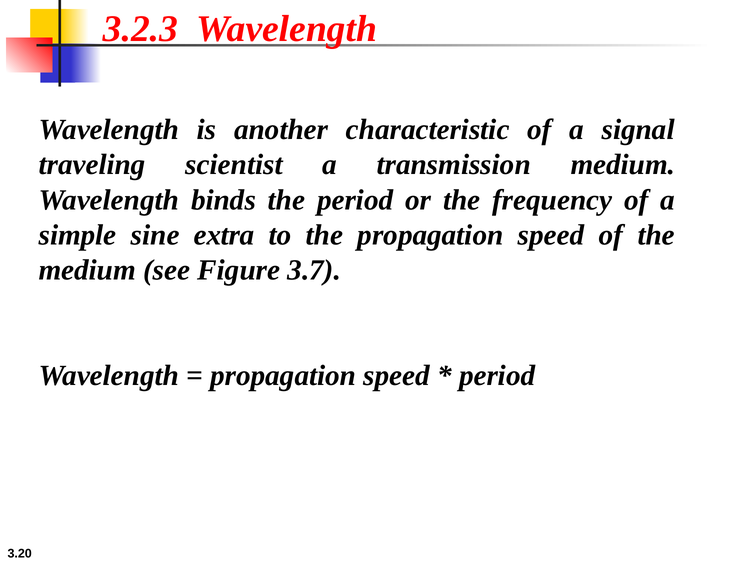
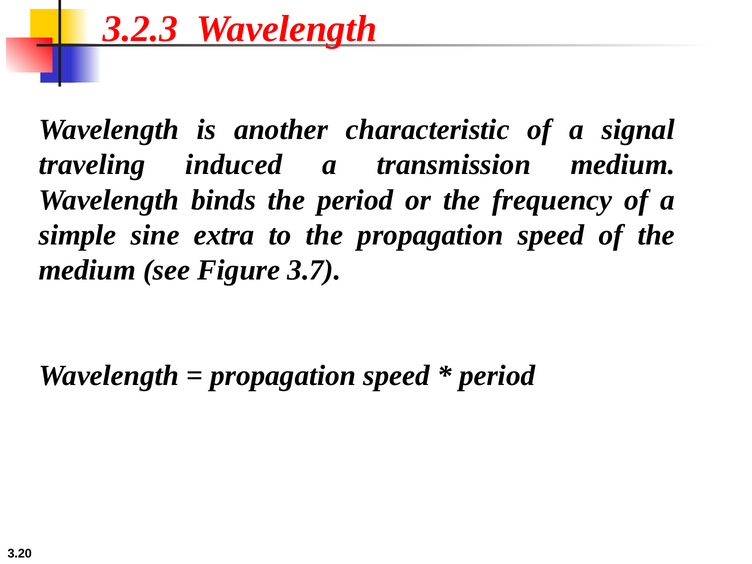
scientist: scientist -> induced (234, 165)
